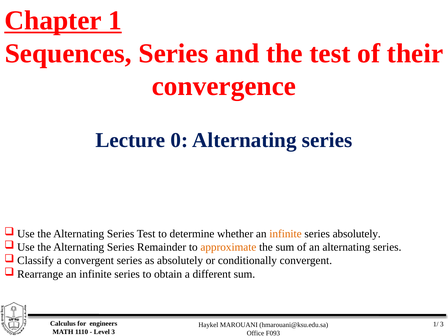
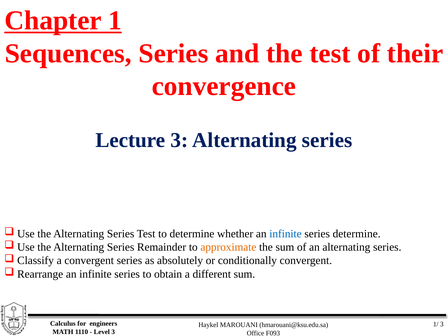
Lecture 0: 0 -> 3 (179, 140)
infinite colour: orange -> blue (285, 234)
series absolutely: absolutely -> determine (357, 234)
